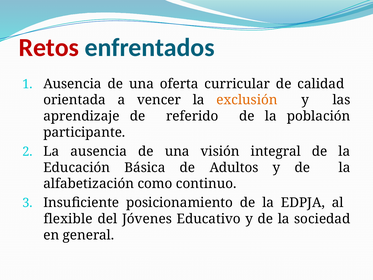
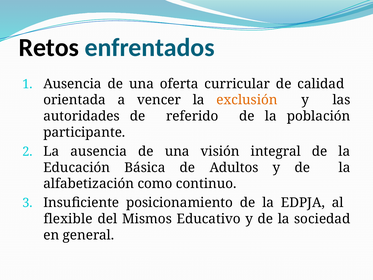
Retos colour: red -> black (49, 47)
aprendizaje: aprendizaje -> autoridades (82, 116)
Jóvenes: Jóvenes -> Mismos (147, 219)
